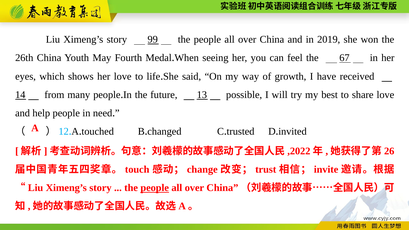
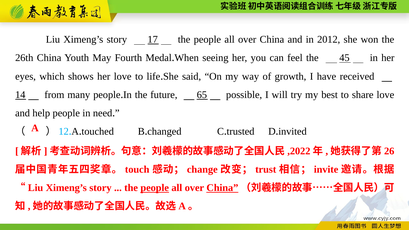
99: 99 -> 17 (153, 40)
2019: 2019 -> 2012 (329, 40)
67: 67 -> 45 (344, 58)
13: 13 -> 65 (202, 95)
China underline: none -> present (222, 188)
